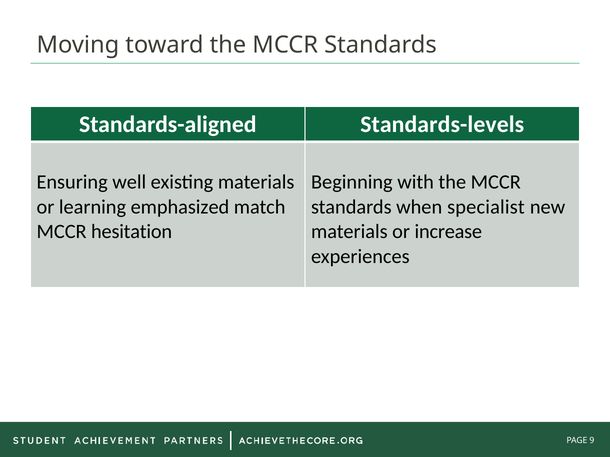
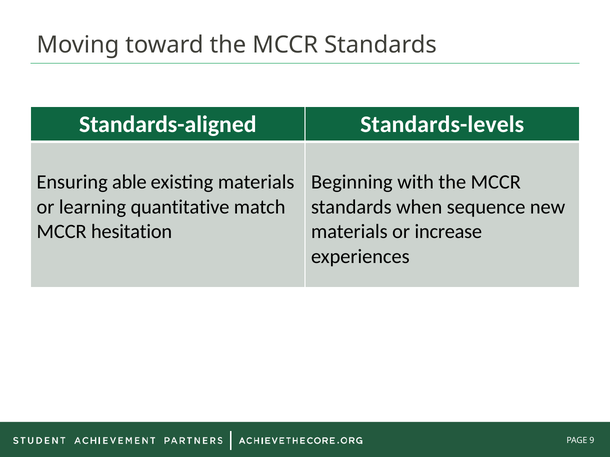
well: well -> able (129, 182)
emphasized: emphasized -> quantitative (180, 207)
specialist: specialist -> sequence (486, 207)
